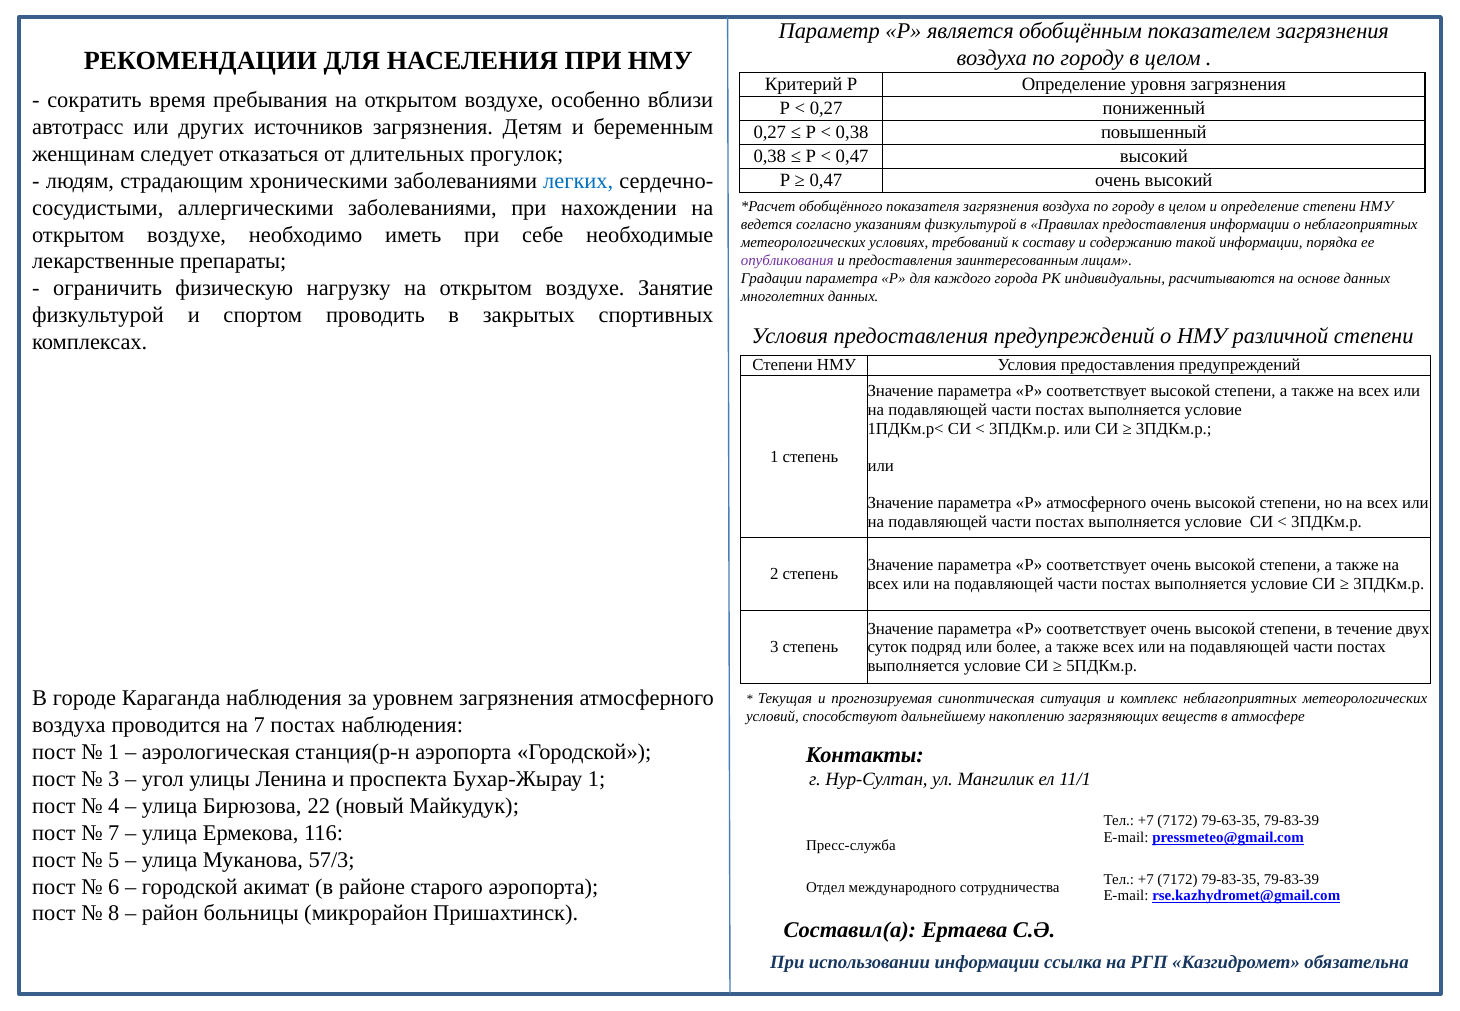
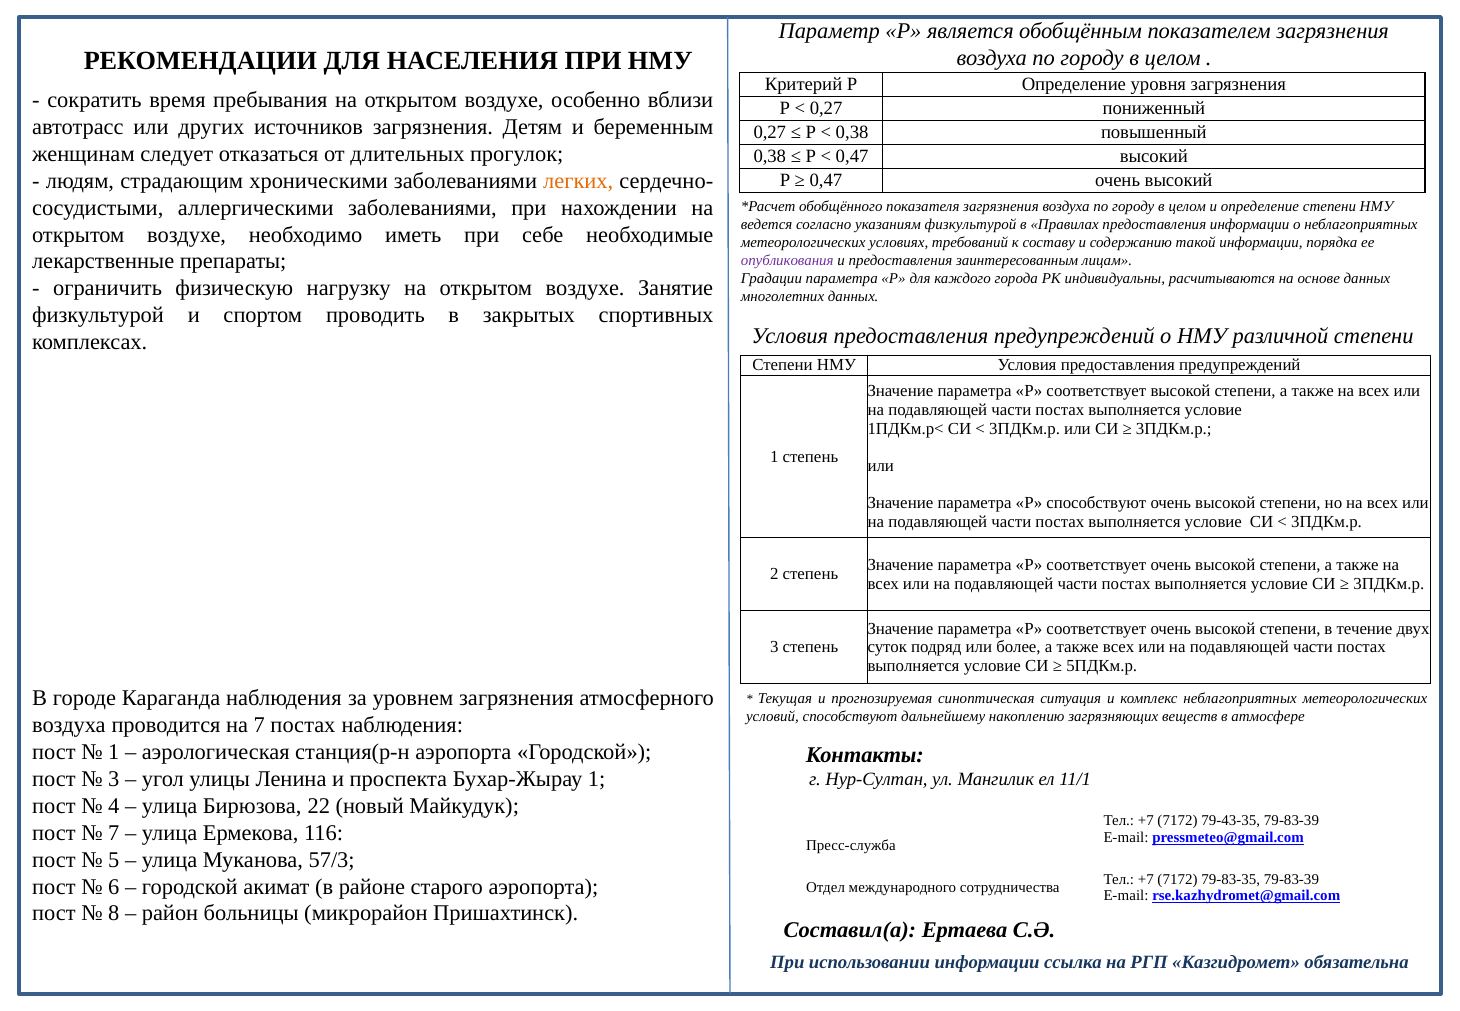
легких colour: blue -> orange (578, 181)
Р атмосферного: атмосферного -> способствуют (1096, 503)
79-63-35: 79-63-35 -> 79-43-35 (1231, 821)
